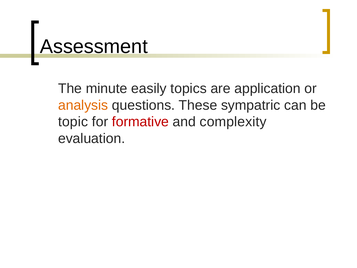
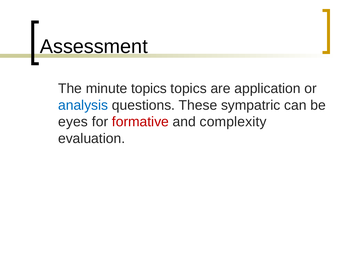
minute easily: easily -> topics (149, 88)
analysis colour: orange -> blue (83, 105)
topic: topic -> eyes (73, 122)
